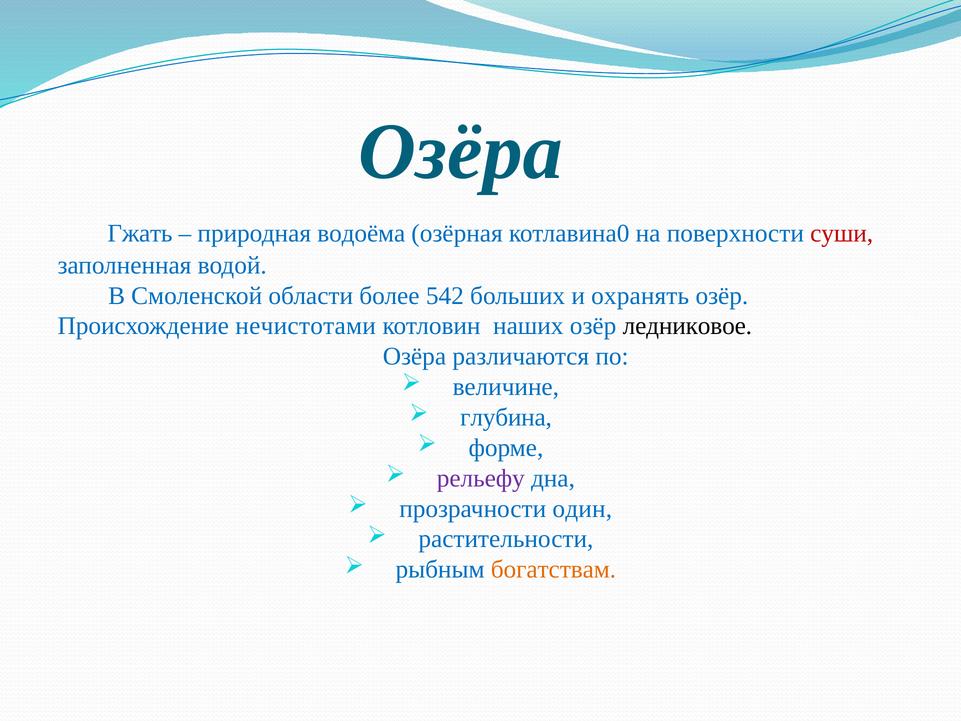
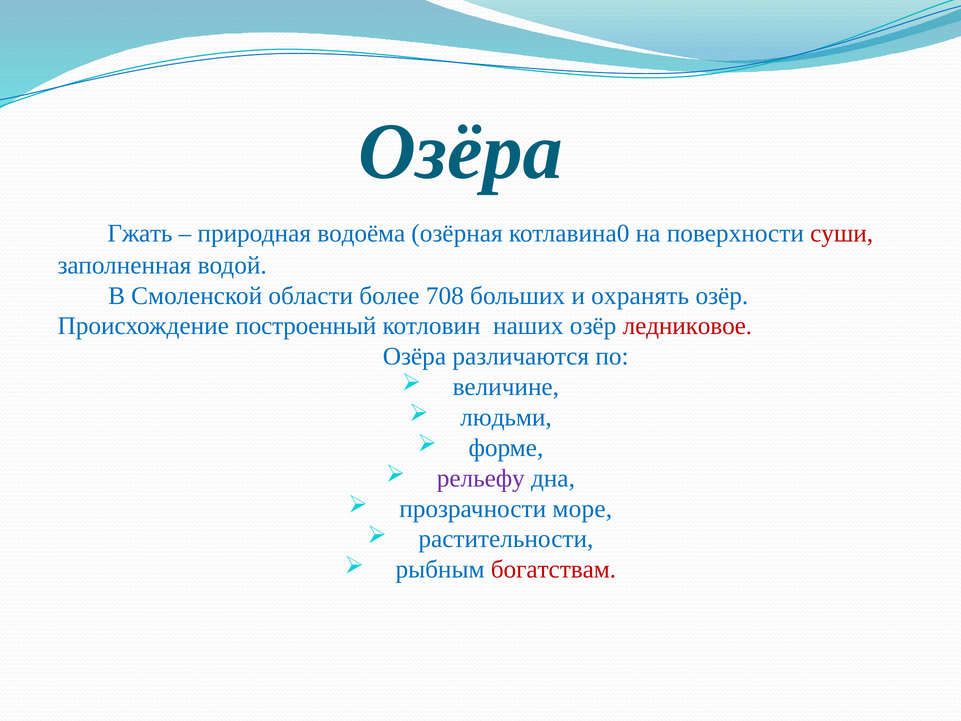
542: 542 -> 708 (445, 296)
нечистотами: нечистотами -> построенный (306, 326)
ледниковое colour: black -> red (687, 326)
глубина: глубина -> людьми (506, 417)
один: один -> море (582, 508)
богатствам colour: orange -> red (553, 569)
